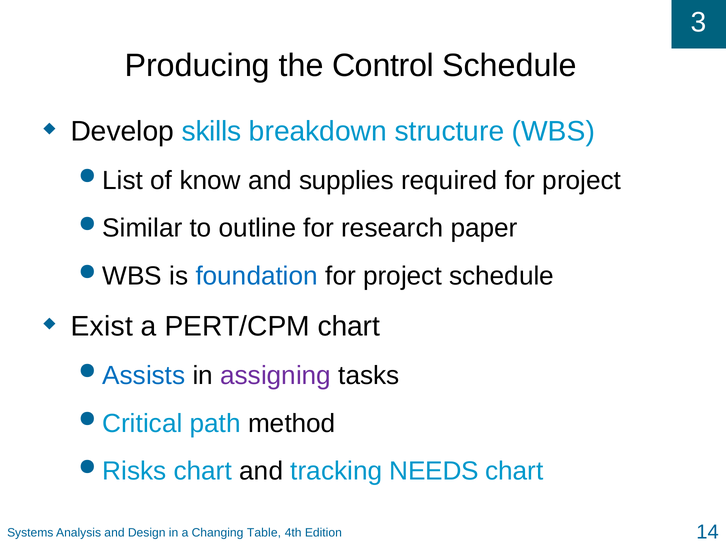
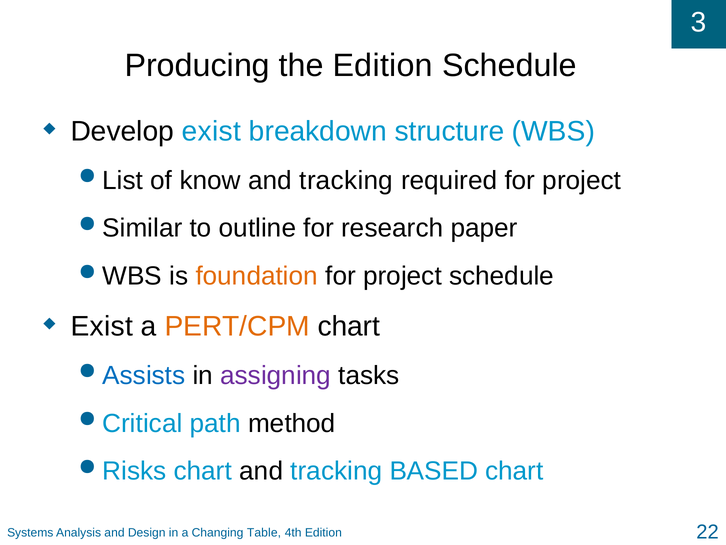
the Control: Control -> Edition (383, 66)
Develop skills: skills -> exist (211, 131)
supplies: supplies -> tracking (346, 180)
foundation colour: blue -> orange (257, 276)
PERT/CPM colour: black -> orange (237, 326)
NEEDS: NEEDS -> BASED (434, 471)
14: 14 -> 22 (708, 531)
